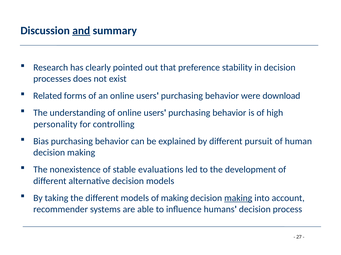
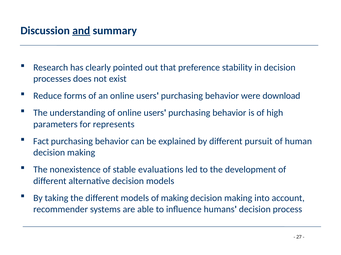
Related: Related -> Reduce (48, 96)
personality: personality -> parameters (55, 125)
controlling: controlling -> represents (114, 125)
Bias: Bias -> Fact (41, 142)
making underline: present -> none (238, 198)
